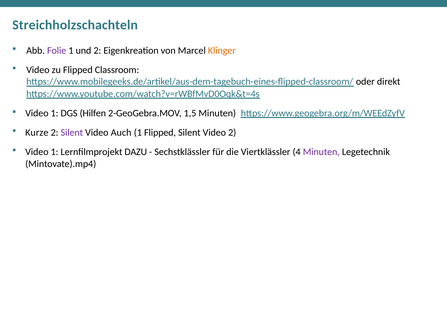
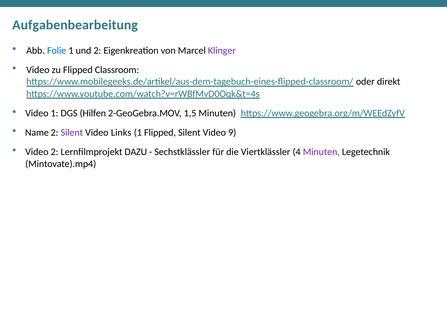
Streichholzschachteln: Streichholzschachteln -> Aufgabenbearbeitung (75, 25)
Folie colour: purple -> blue (57, 51)
Klinger colour: orange -> purple (222, 51)
Kurze: Kurze -> Name (37, 133)
Auch: Auch -> Links (121, 133)
Video 2: 2 -> 9 (232, 133)
1: 1 -> 2 (55, 152)
